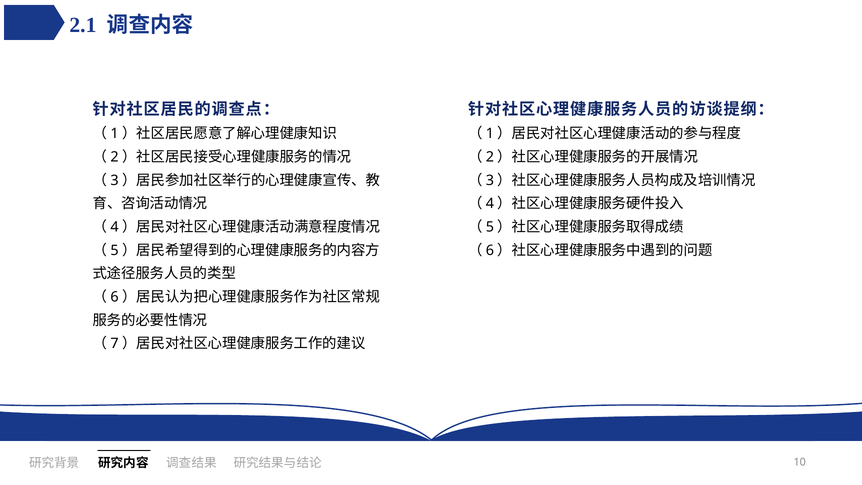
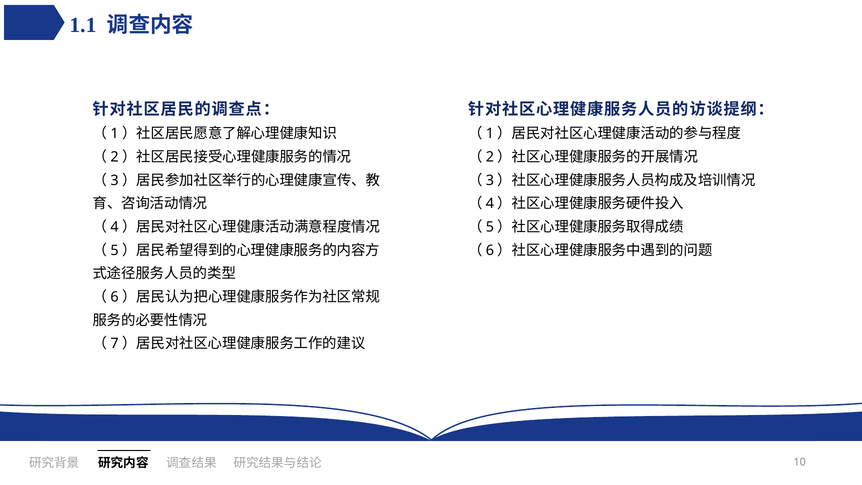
2.1: 2.1 -> 1.1 (83, 25)
